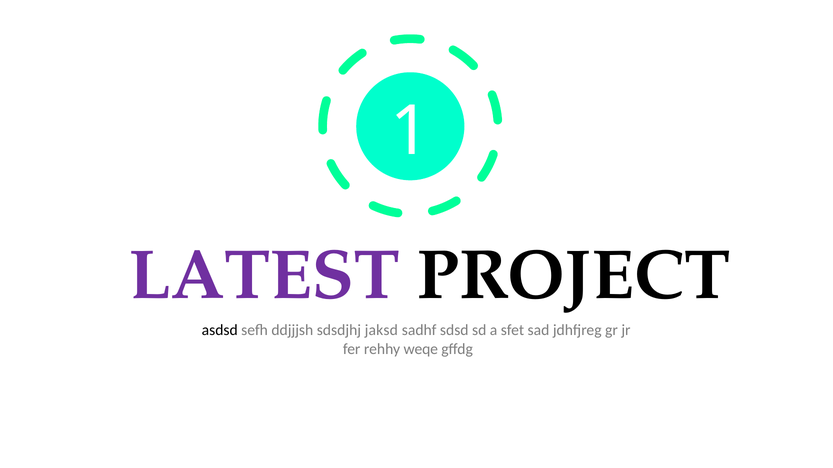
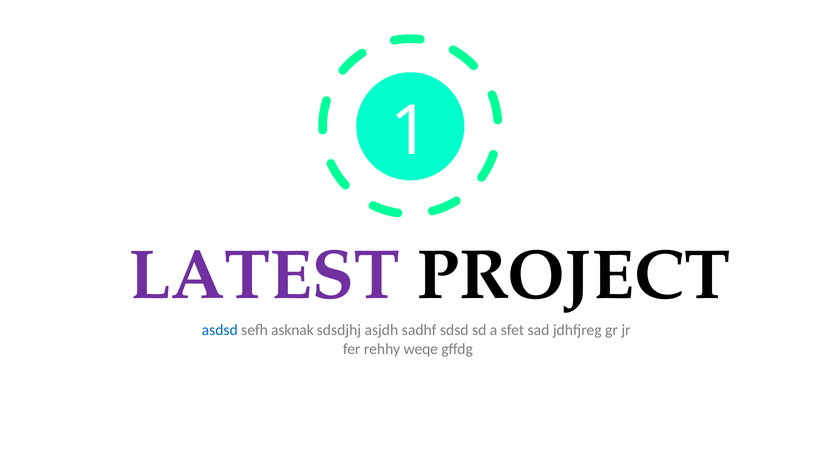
asdsd colour: black -> blue (220, 331)
ddjjjsh: ddjjjsh -> asknak (292, 331)
jaksd: jaksd -> asjdh (381, 331)
